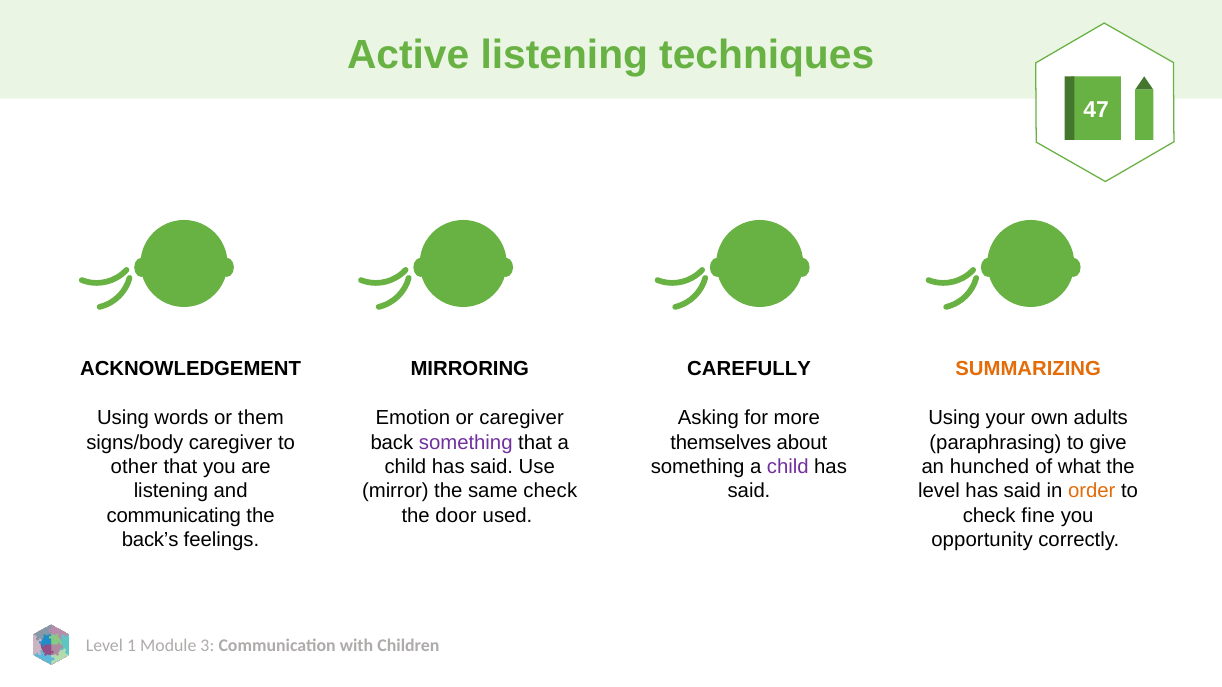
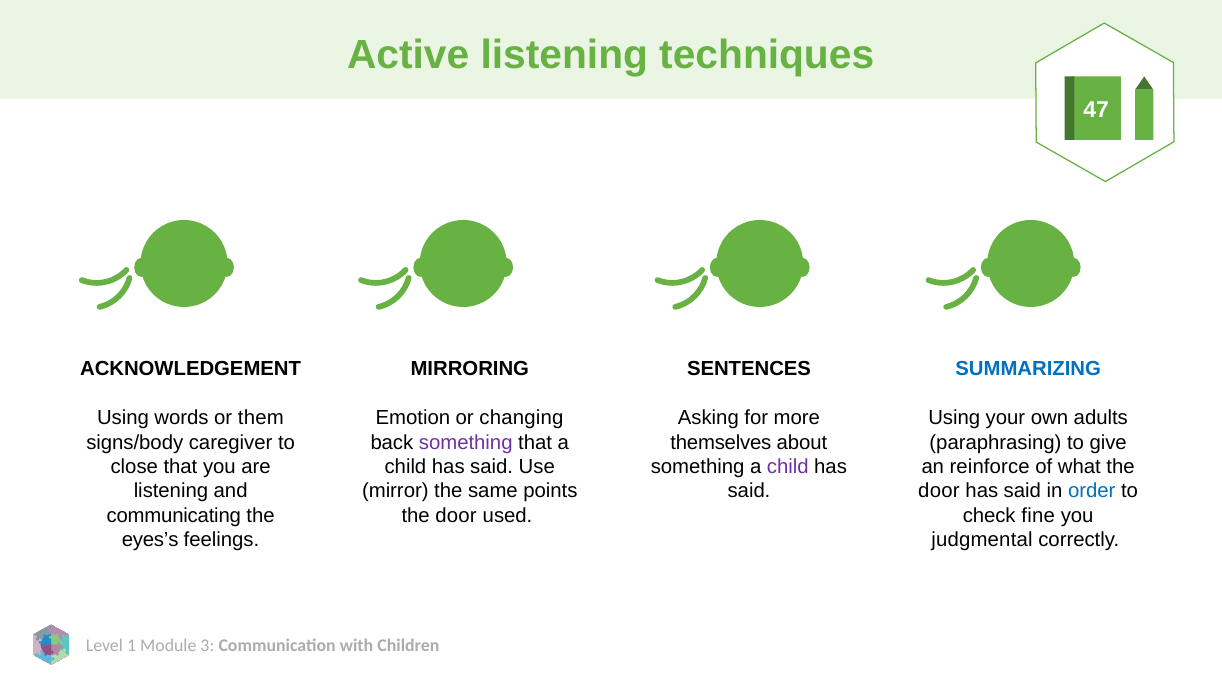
CAREFULLY: CAREFULLY -> SENTENCES (749, 369)
SUMMARIZING colour: orange -> blue (1028, 369)
or caregiver: caregiver -> changing (522, 418)
other: other -> close (134, 467)
hunched: hunched -> reinforce (990, 467)
same check: check -> points (550, 492)
level: level -> door (939, 492)
order colour: orange -> blue (1092, 492)
back’s: back’s -> eyes’s (150, 540)
opportunity: opportunity -> judgmental (982, 540)
